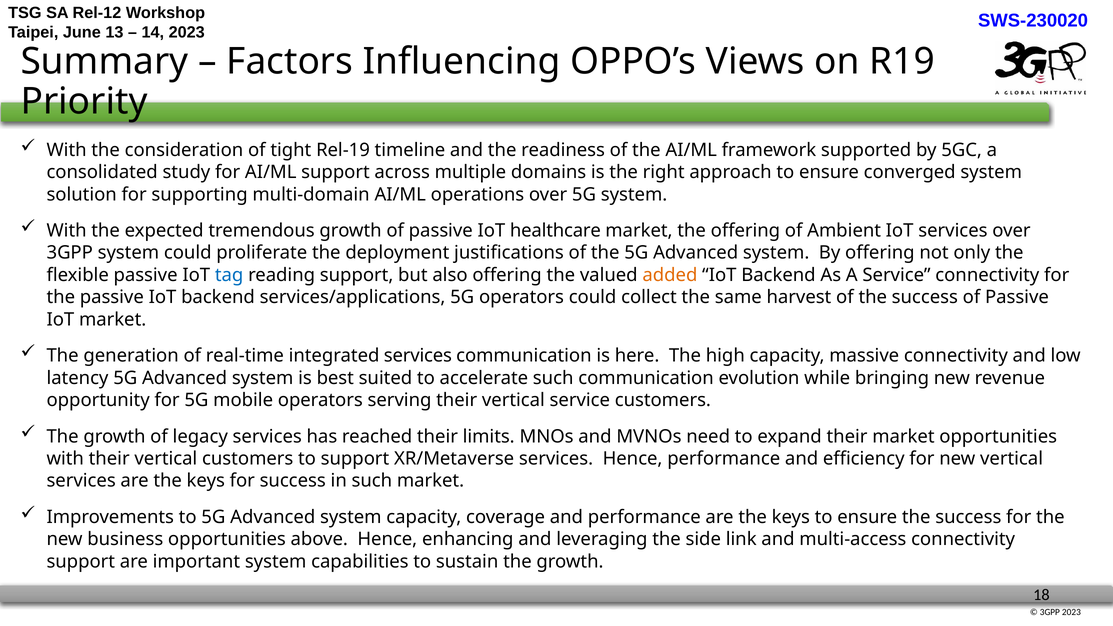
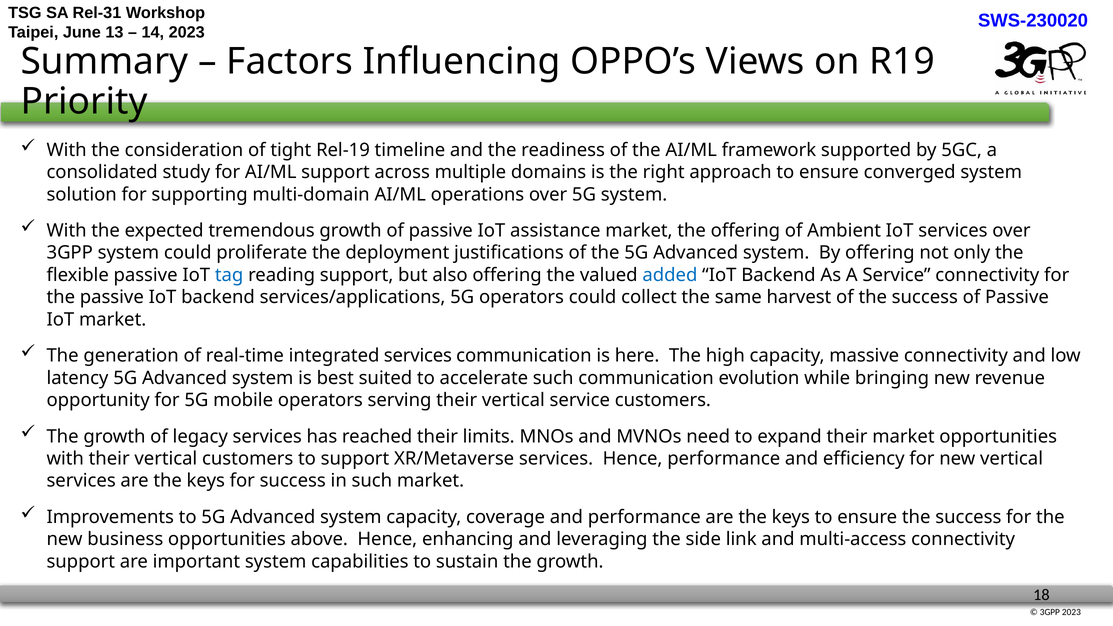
Rel-12: Rel-12 -> Rel-31 (97, 13)
healthcare: healthcare -> assistance (555, 231)
added colour: orange -> blue (670, 275)
